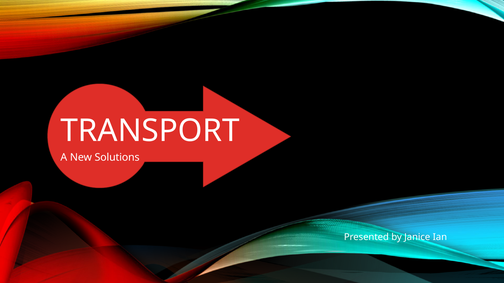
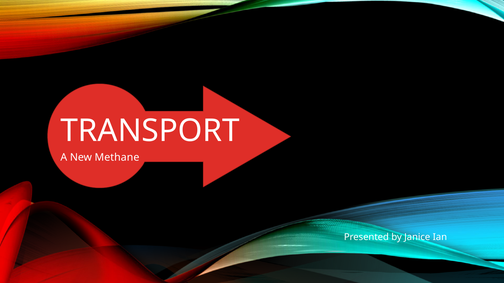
Solutions: Solutions -> Methane (117, 158)
